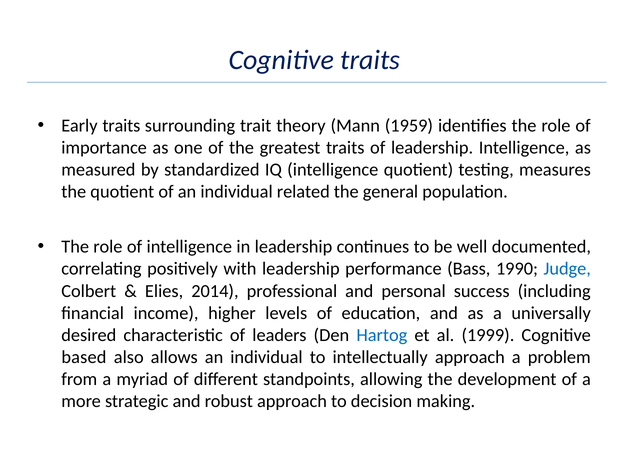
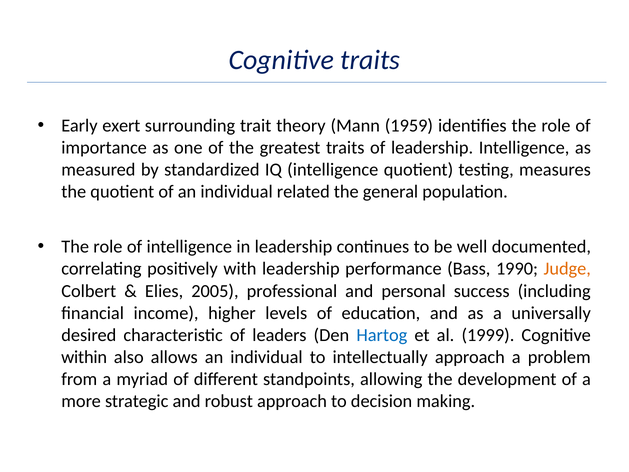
Early traits: traits -> exert (121, 126)
Judge colour: blue -> orange (567, 269)
2014: 2014 -> 2005 (215, 291)
based: based -> within (84, 357)
